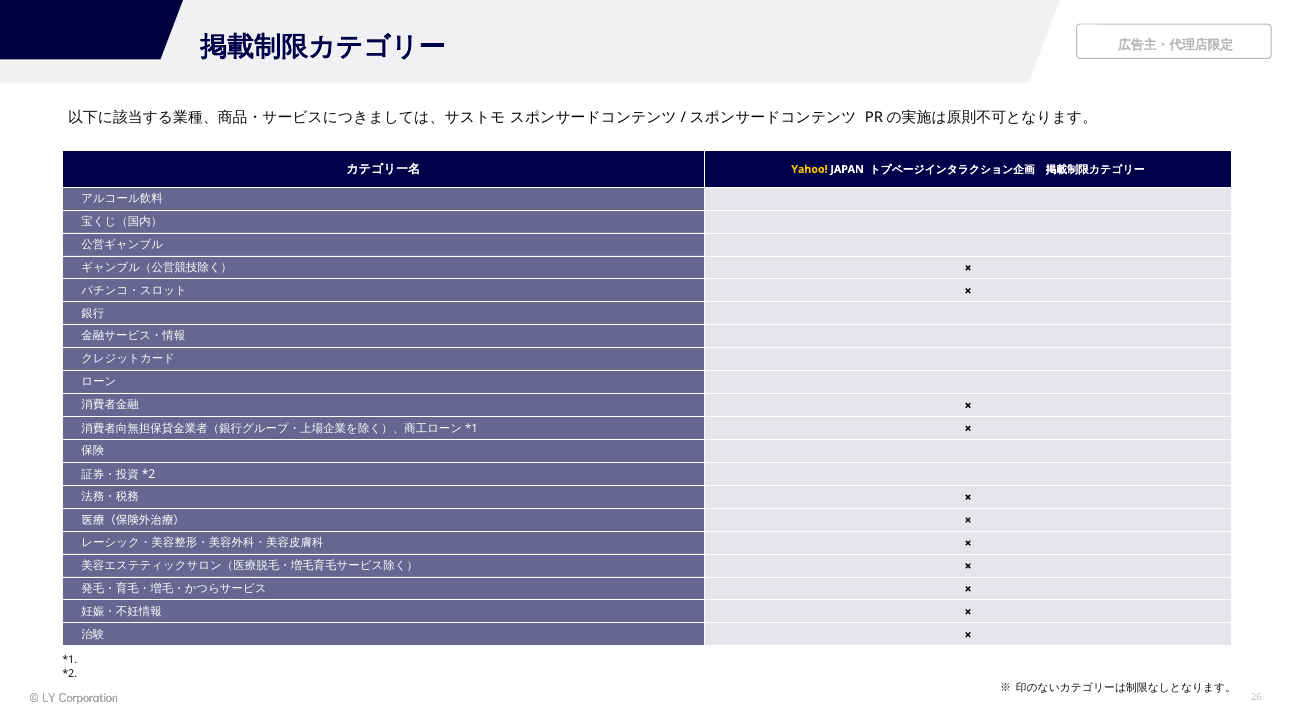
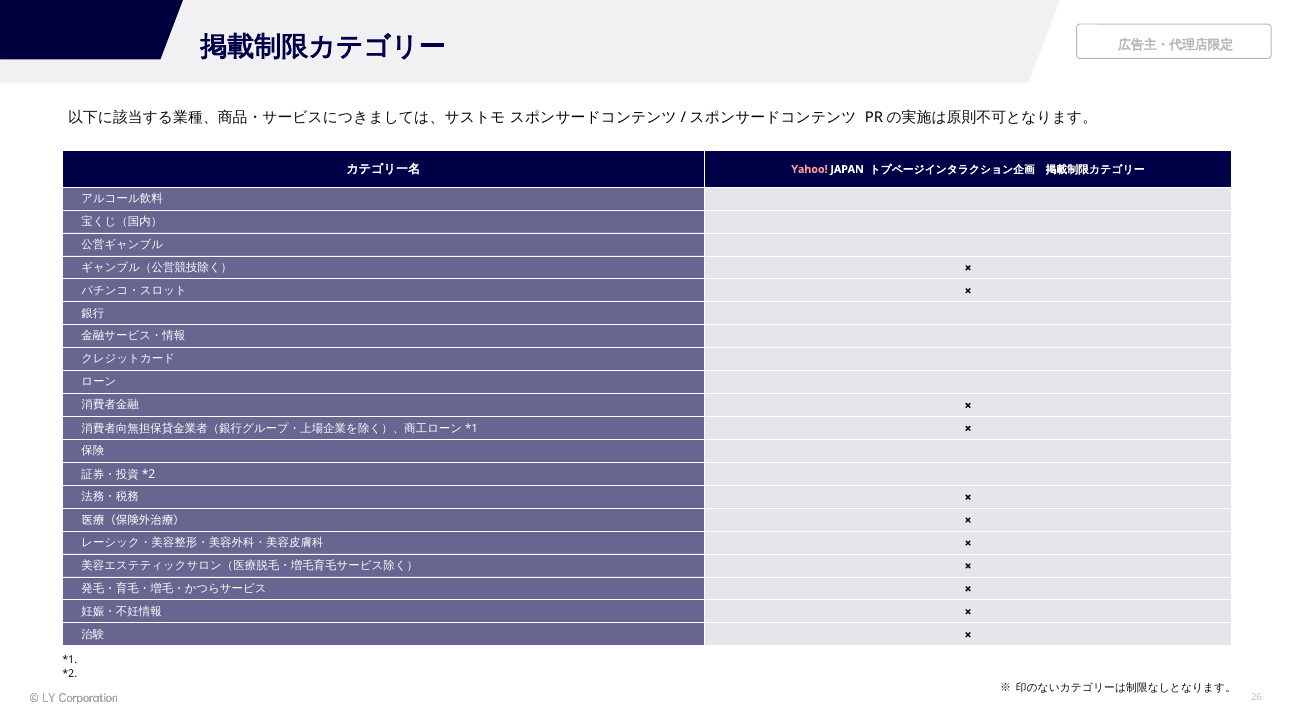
Yahoo colour: yellow -> pink (809, 169)
